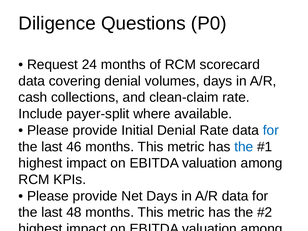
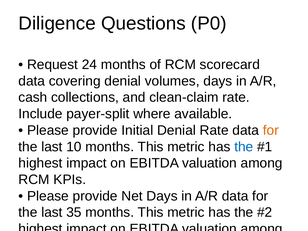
for colour: blue -> orange (271, 130)
46: 46 -> 10 (74, 147)
48: 48 -> 35 (74, 212)
